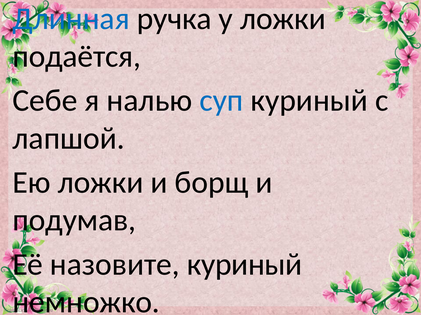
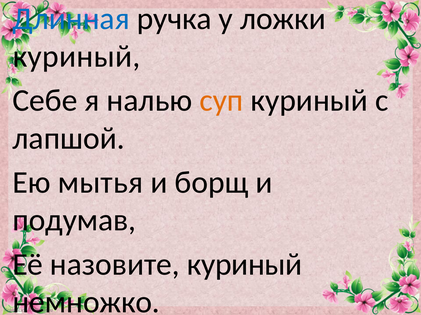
подаётся: подаётся -> куриный (76, 57)
суп colour: blue -> orange (221, 101)
Ею ложки: ложки -> мытья (100, 183)
